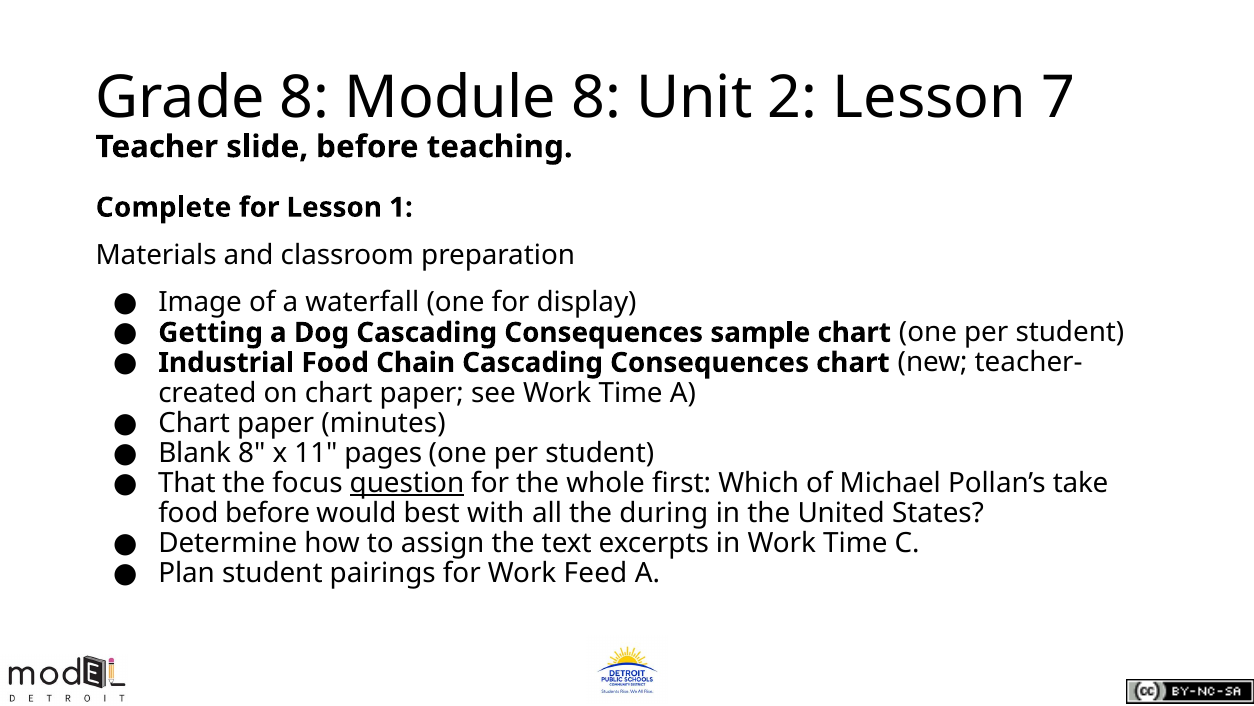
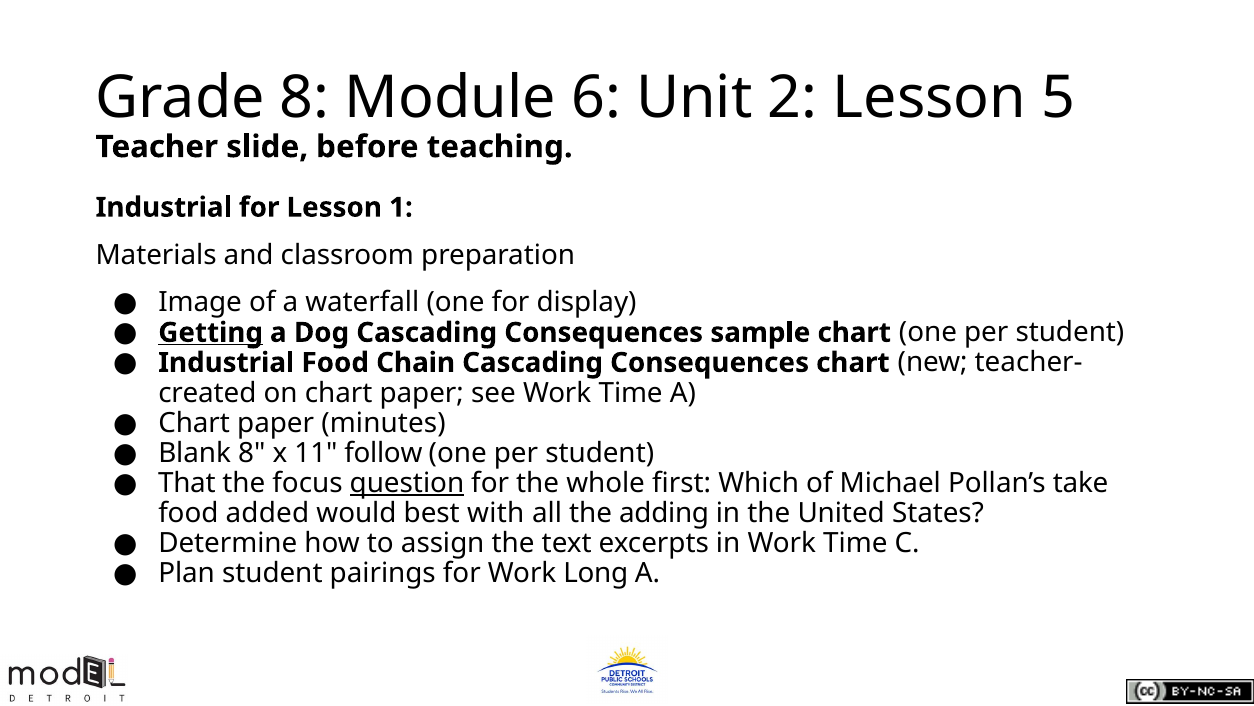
Module 8: 8 -> 6 (596, 98)
7: 7 -> 5 (1058, 98)
Complete: Complete -> Industrial (164, 207)
Getting underline: none -> present (211, 332)
pages: pages -> follow (383, 453)
food before: before -> added (267, 513)
during: during -> adding (664, 513)
Feed: Feed -> Long (596, 573)
